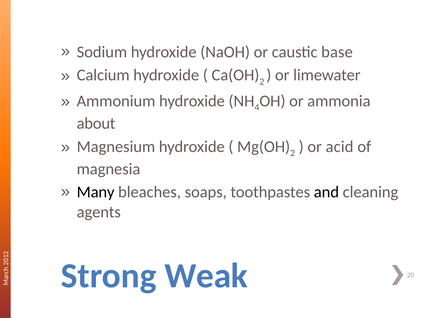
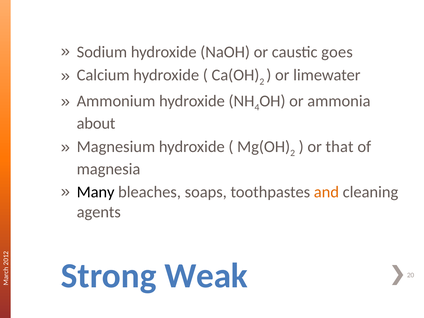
base: base -> goes (337, 52)
acid: acid -> that (340, 147)
and colour: black -> orange (326, 192)
